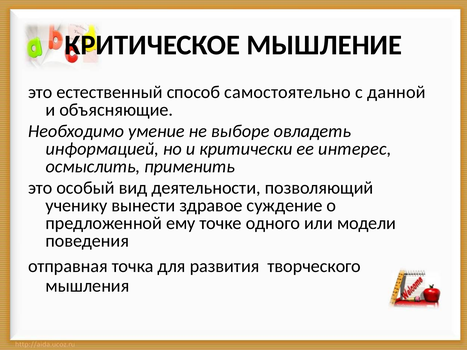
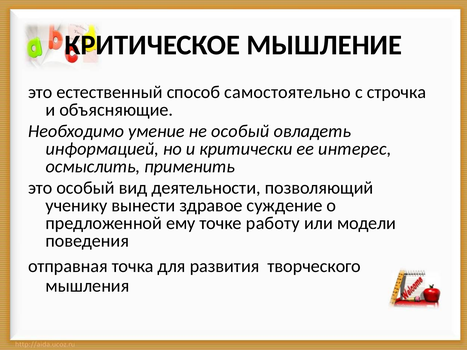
данной: данной -> строчка (397, 92)
не выборе: выборе -> особый (240, 131)
одного: одного -> работу (273, 223)
